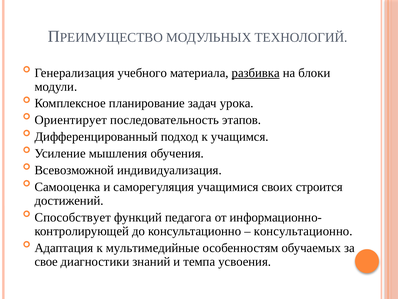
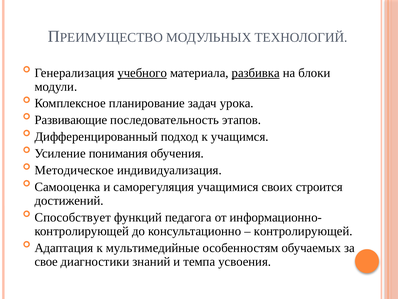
учебного underline: none -> present (142, 73)
Ориентирует: Ориентирует -> Развивающие (71, 120)
мышления: мышления -> понимания (118, 153)
Всевозможной: Всевозможной -> Методическое (74, 170)
консультационно: консультационно -> контролирующей (303, 231)
